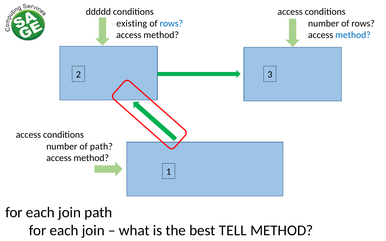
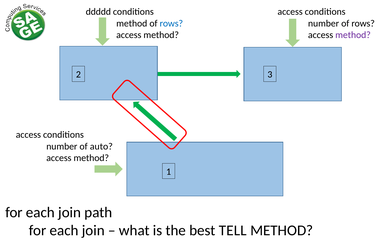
existing: existing -> method (132, 23)
method colour: blue -> purple (353, 35)
of path: path -> auto (101, 147)
